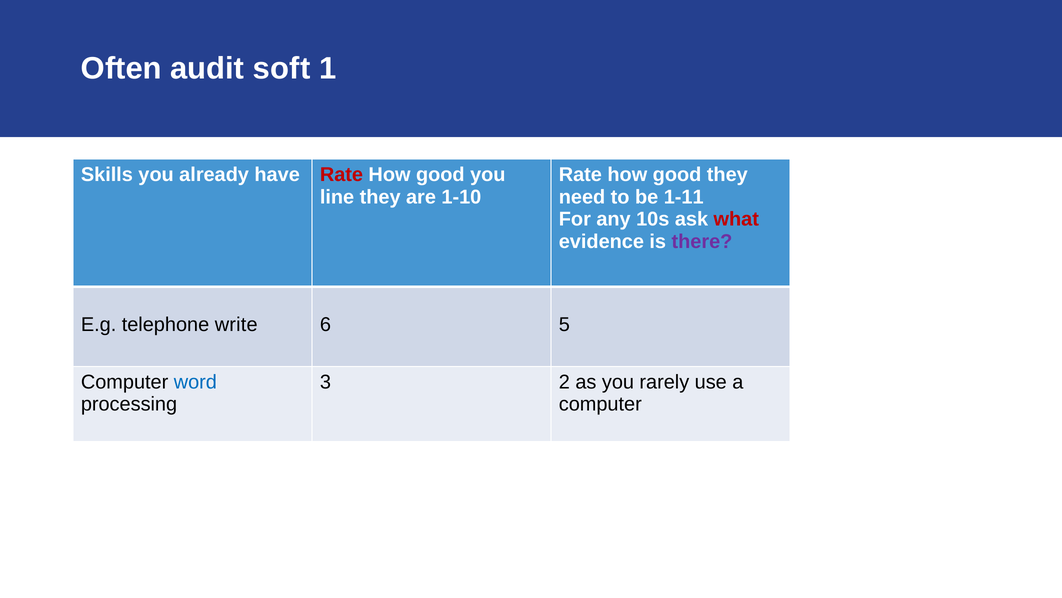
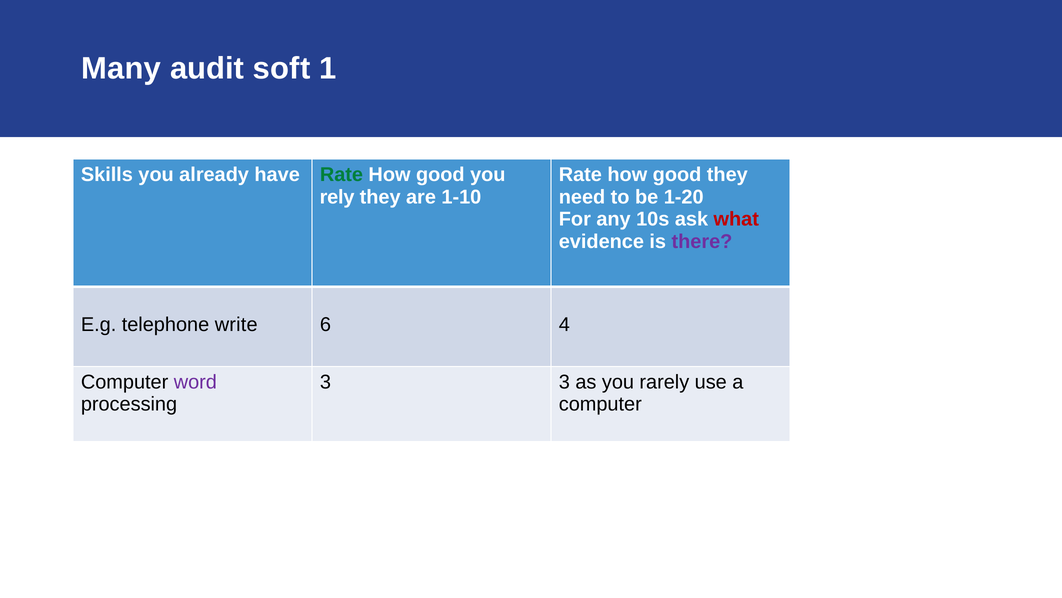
Often: Often -> Many (121, 68)
Rate colour: red -> green (341, 174)
line: line -> rely (337, 197)
1-11: 1-11 -> 1-20 (684, 197)
5: 5 -> 4 (564, 324)
word colour: blue -> purple (195, 382)
3 2: 2 -> 3 (564, 382)
